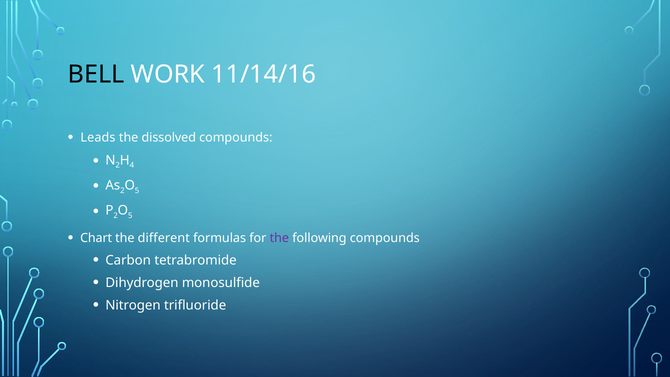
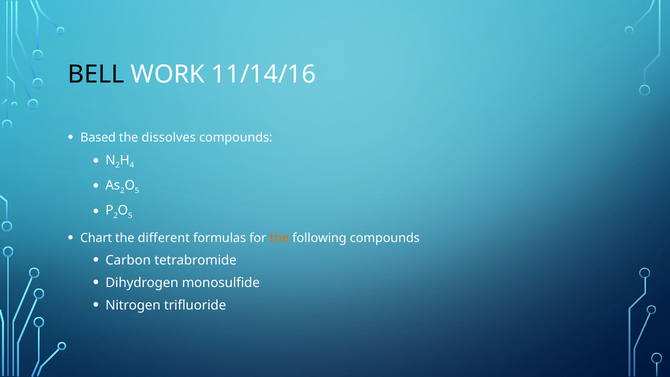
Leads: Leads -> Based (98, 138)
dissolved: dissolved -> dissolves (169, 138)
the colour: purple -> orange (279, 238)
